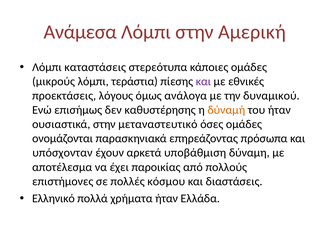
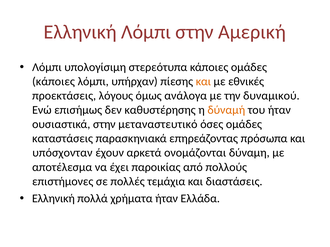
Ανάμεσα: Ανάμεσα -> Ελληνική (80, 32)
καταστάσεις: καταστάσεις -> υπολογίσιμη (95, 67)
μικρούς: μικρούς -> κάποιες (54, 82)
τεράστια: τεράστια -> υπήρχαν (135, 82)
και colour: purple -> orange (203, 82)
ονομάζονται: ονομάζονται -> καταστάσεις (63, 139)
υποβάθμιση: υποβάθμιση -> ονομάζονται (195, 153)
κόσμου: κόσμου -> τεμάχια (166, 182)
Ελληνικό: Ελληνικό -> Ελληνική (53, 199)
